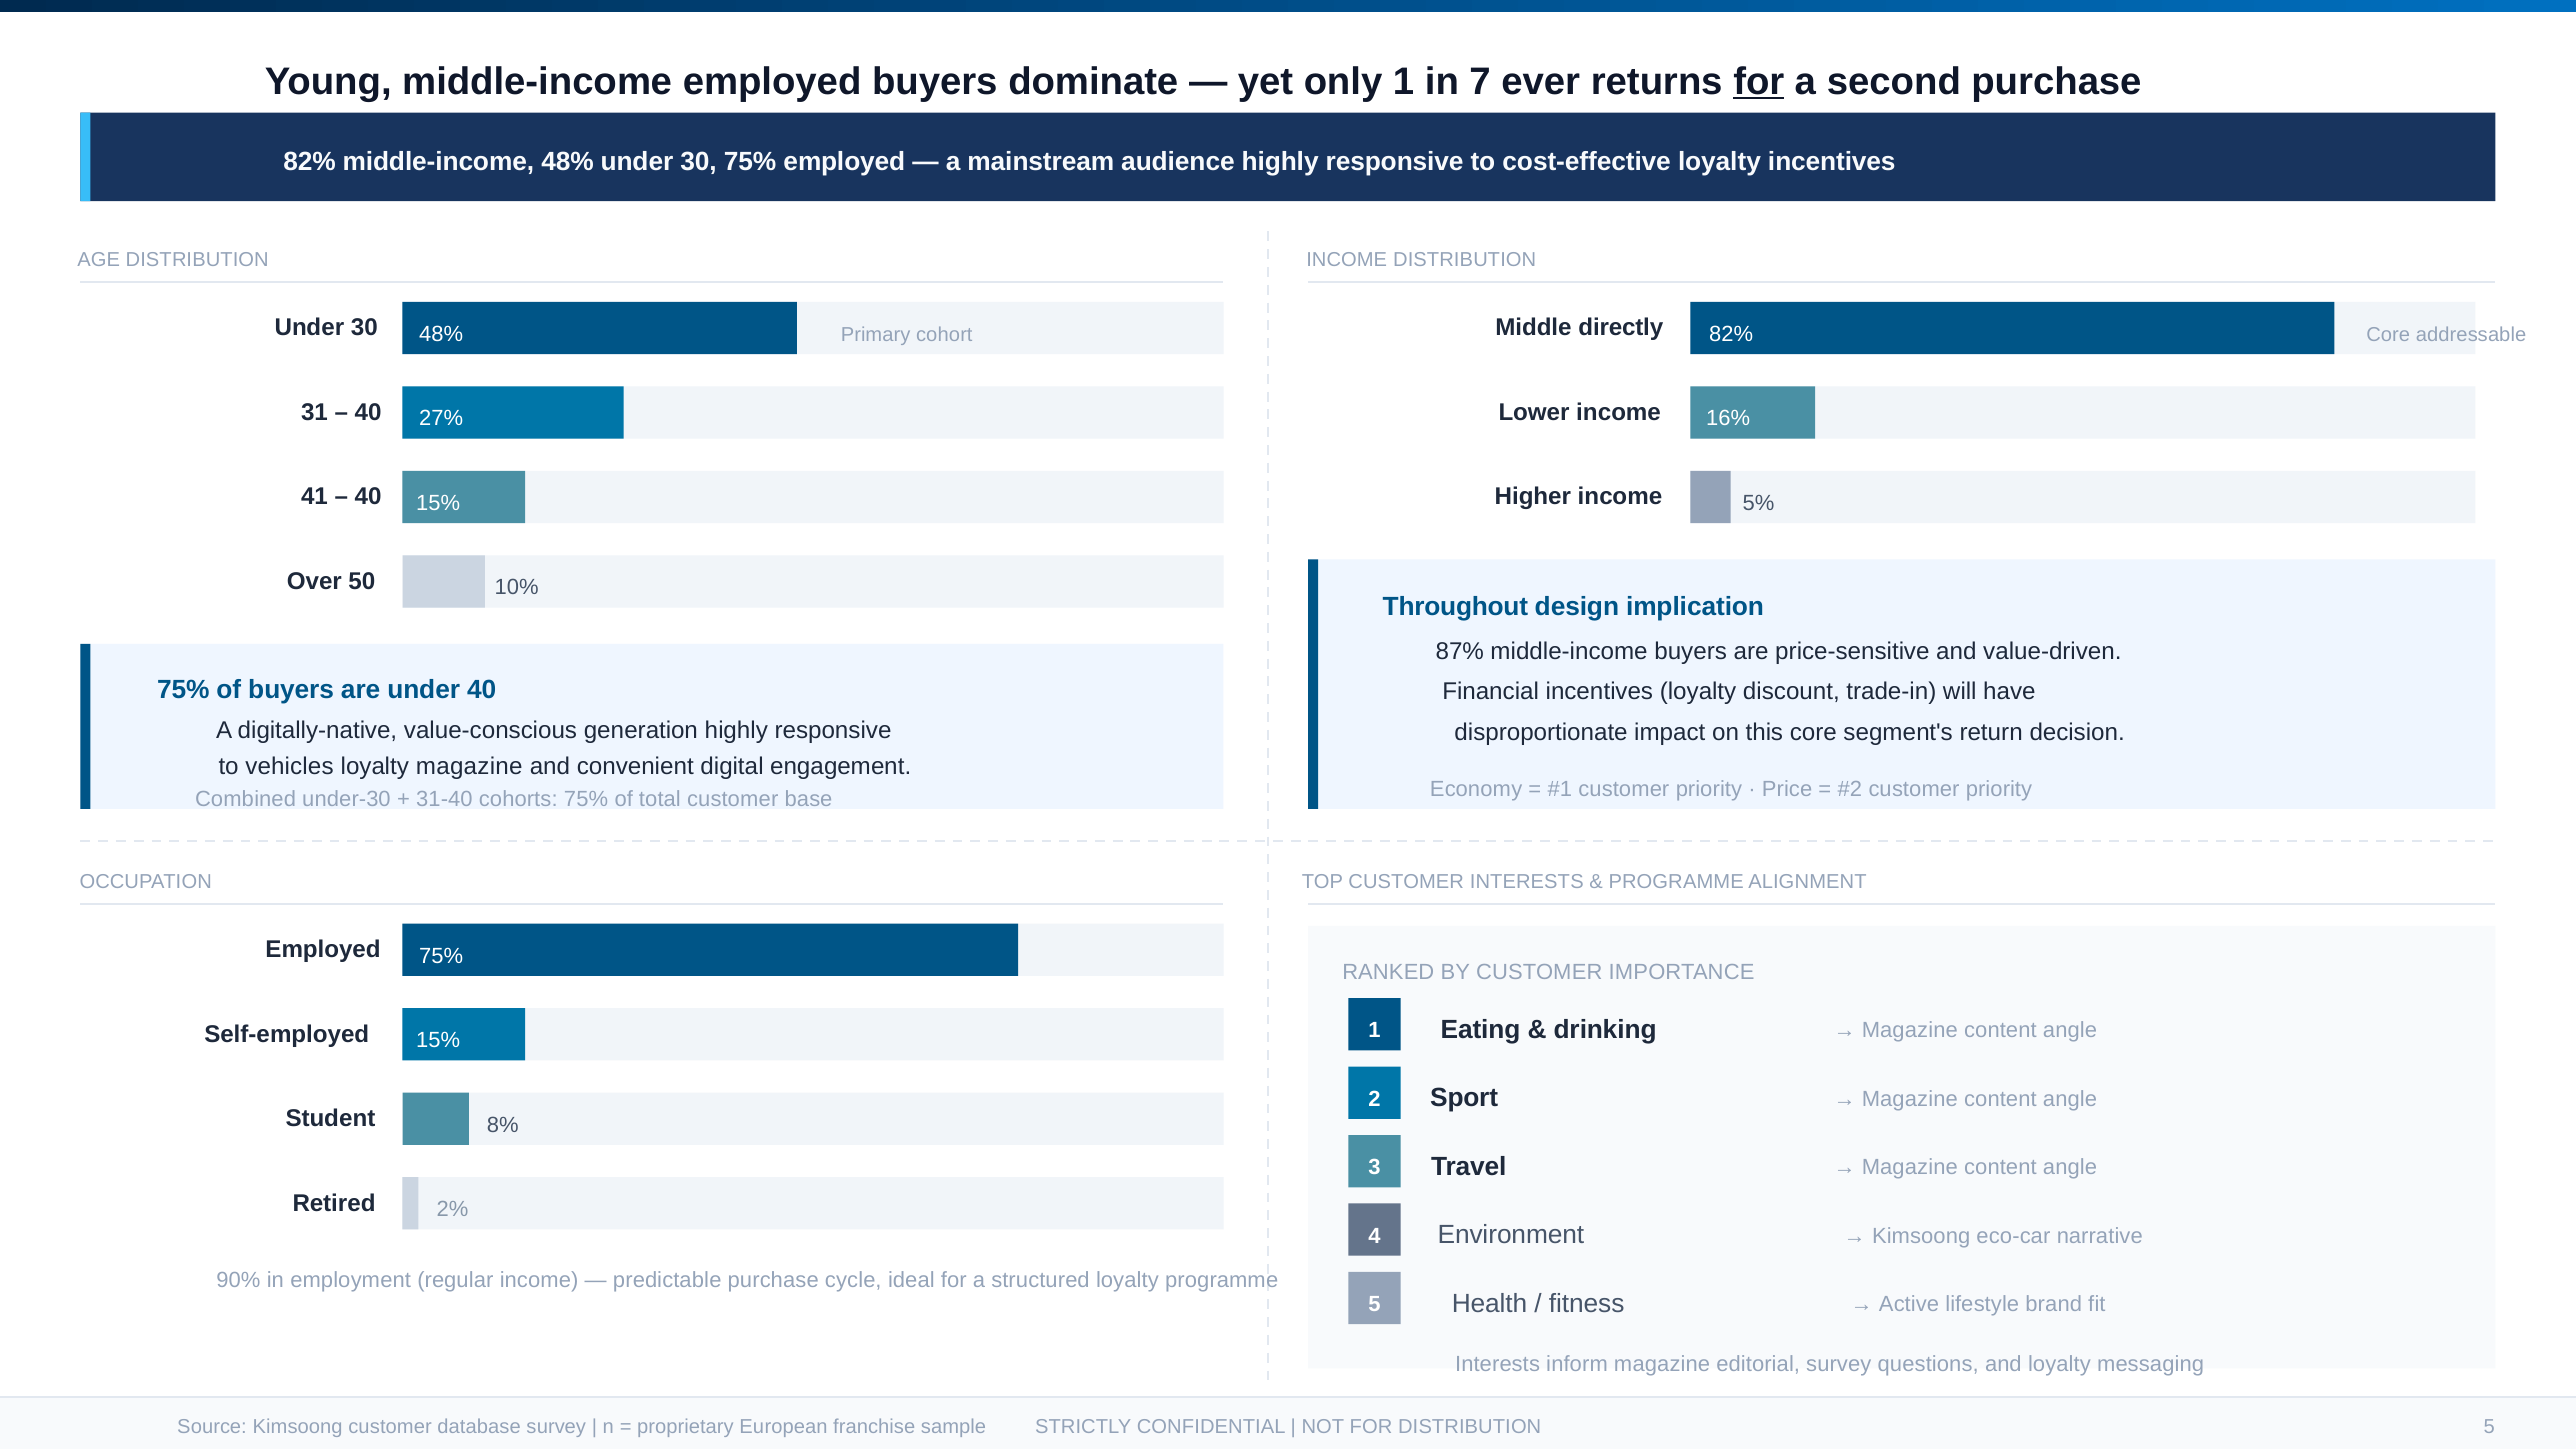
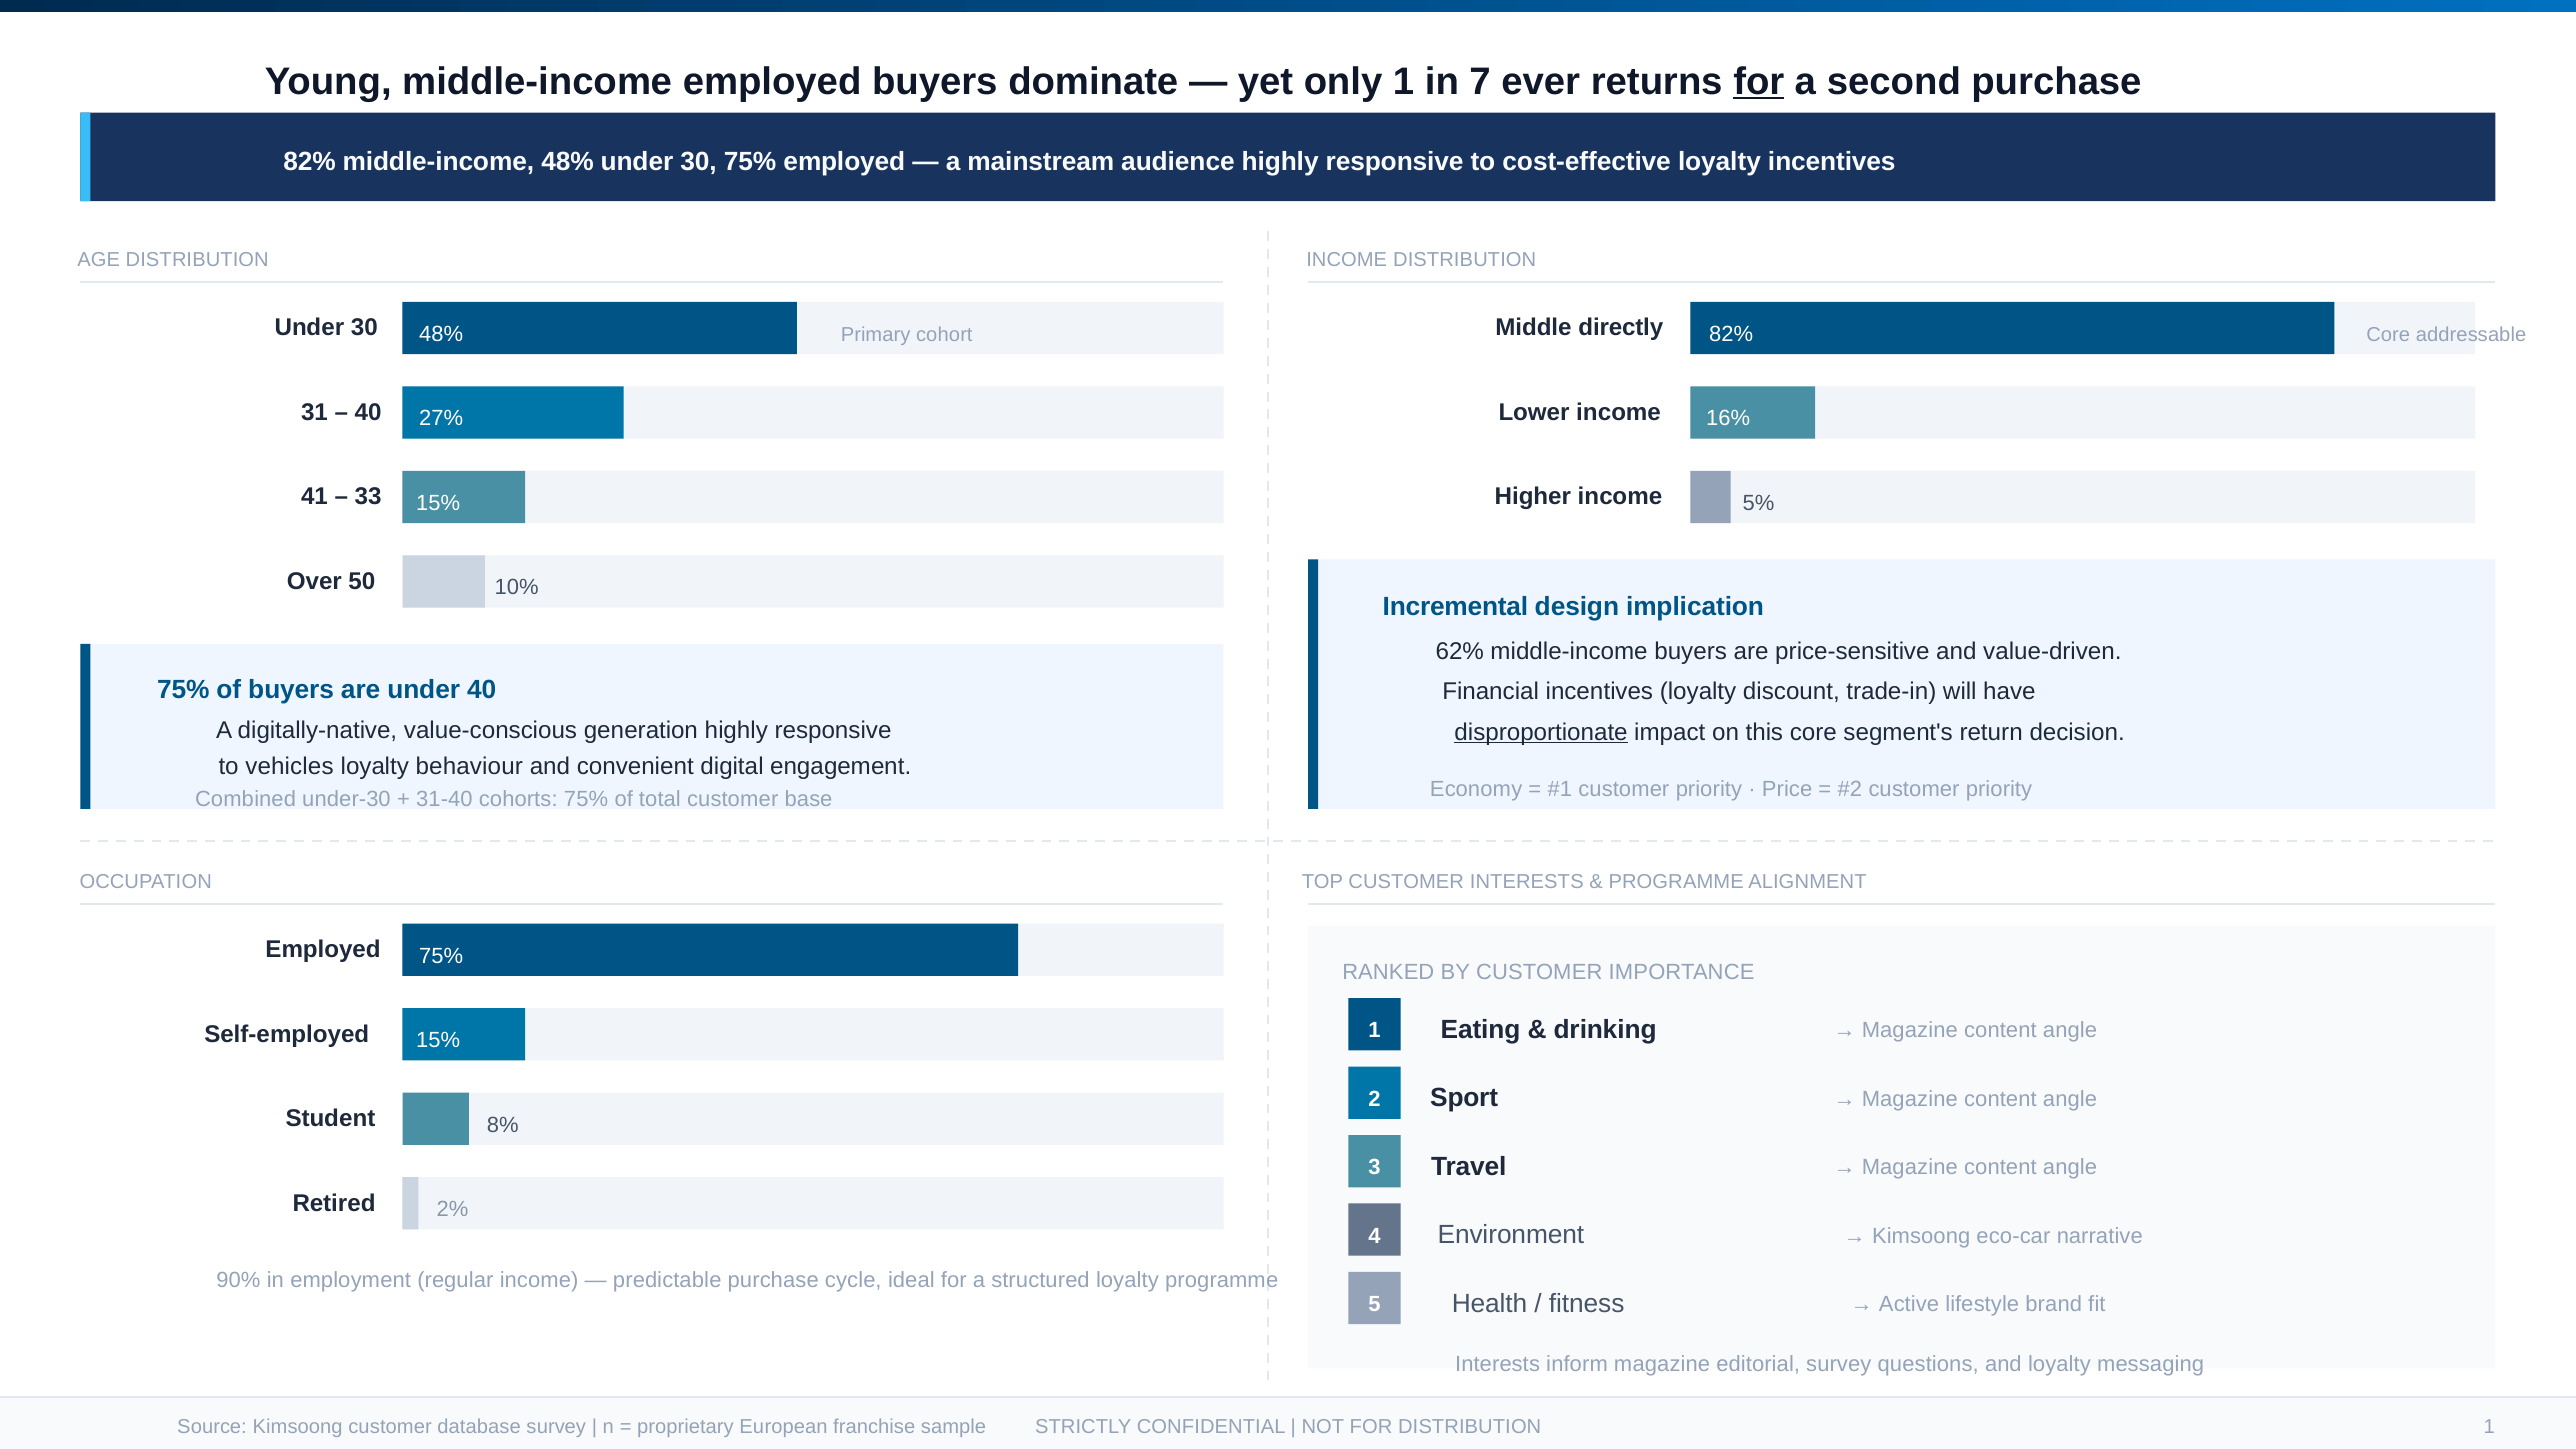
40: 40 -> 33 (368, 497)
Throughout: Throughout -> Incremental (1455, 607)
87%: 87% -> 62% (1460, 652)
disproportionate underline: none -> present (1541, 732)
loyalty magazine: magazine -> behaviour (469, 766)
DISTRIBUTION 5: 5 -> 1 (2489, 1427)
